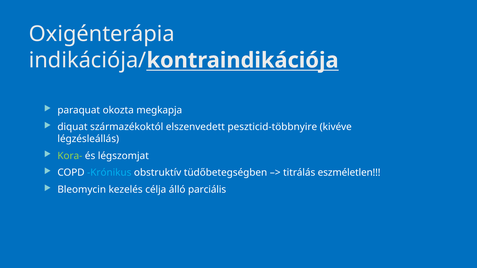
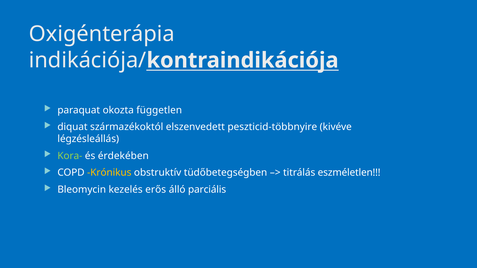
megkapja: megkapja -> független (159, 110)
légszomjat: légszomjat -> érdekében (123, 156)
Krónikus colour: light blue -> yellow (109, 173)
célja: célja -> erős (156, 190)
